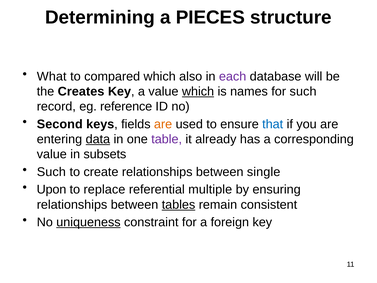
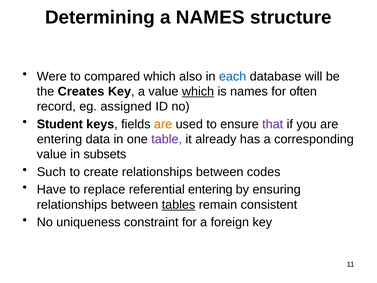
a PIECES: PIECES -> NAMES (210, 17)
What: What -> Were (52, 76)
each colour: purple -> blue (233, 76)
for such: such -> often (303, 91)
reference: reference -> assigned (126, 106)
Second: Second -> Student (60, 124)
that colour: blue -> purple (273, 124)
data underline: present -> none (98, 139)
single: single -> codes (264, 172)
Upon: Upon -> Have (51, 189)
referential multiple: multiple -> entering (210, 189)
uniqueness underline: present -> none (88, 222)
